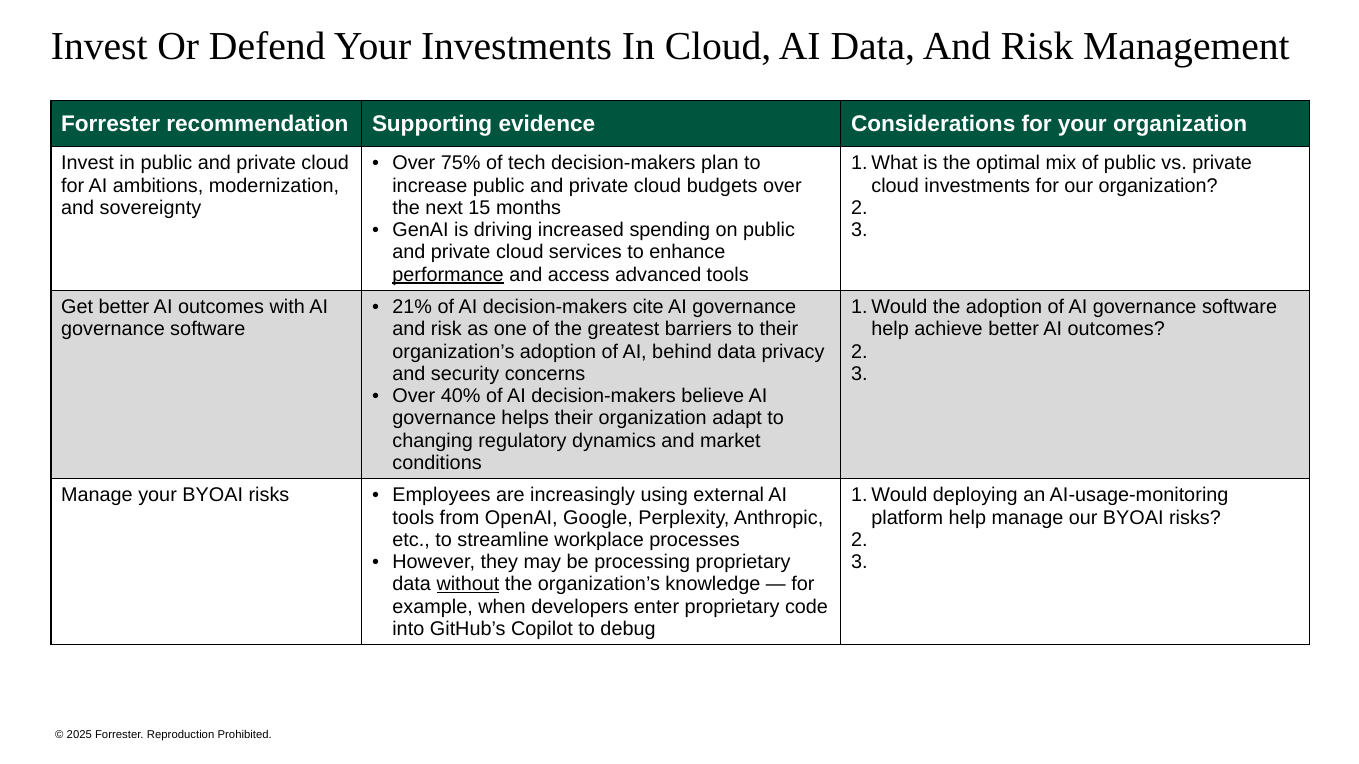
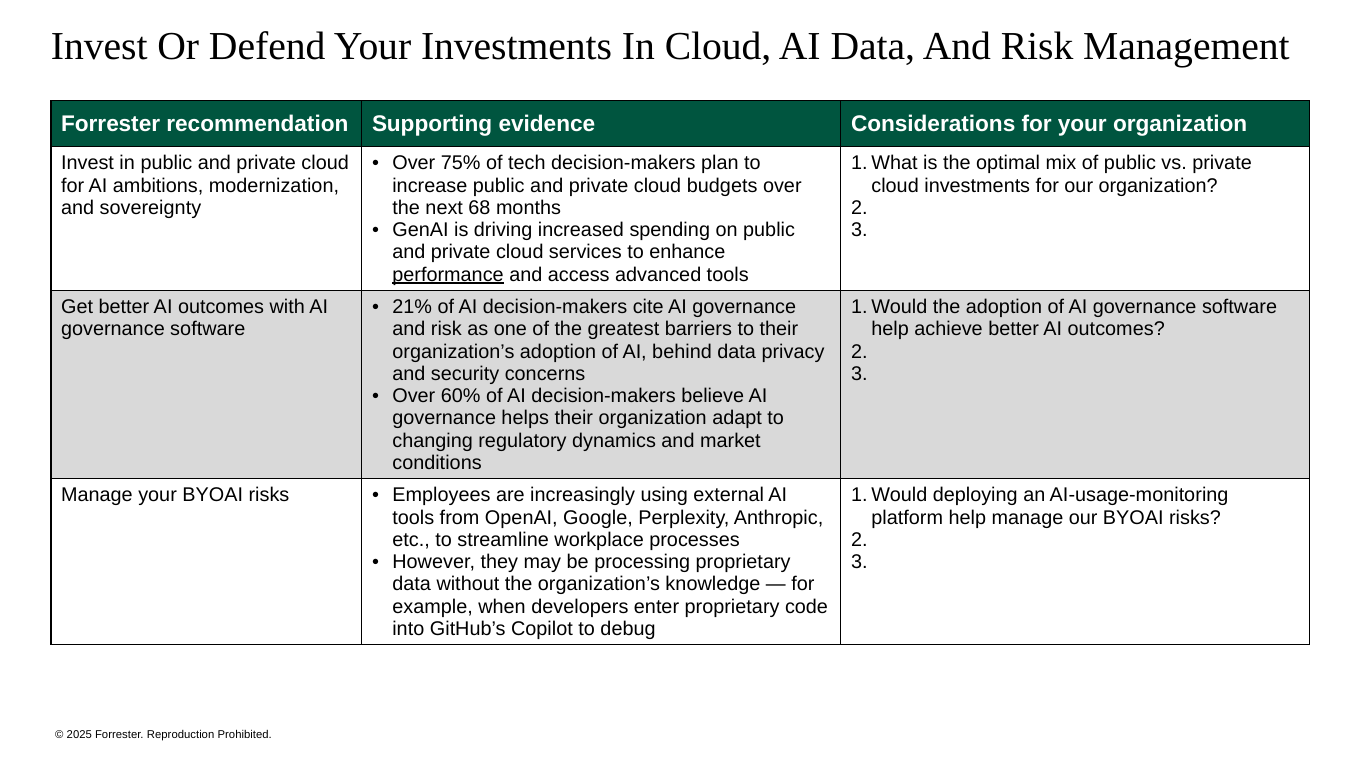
15: 15 -> 68 (479, 208)
40%: 40% -> 60% (461, 396)
without underline: present -> none (468, 585)
